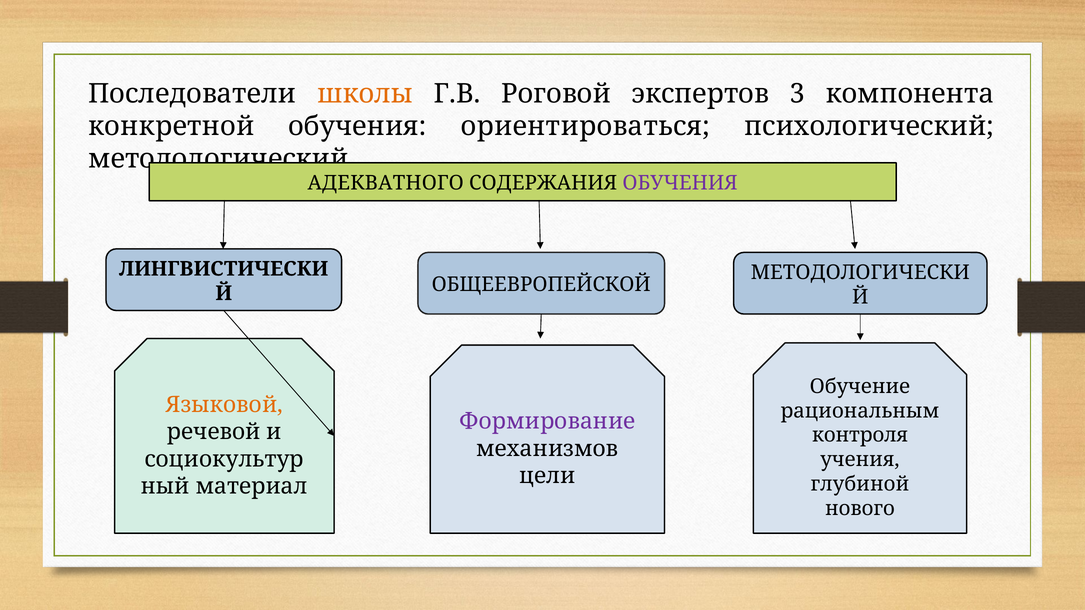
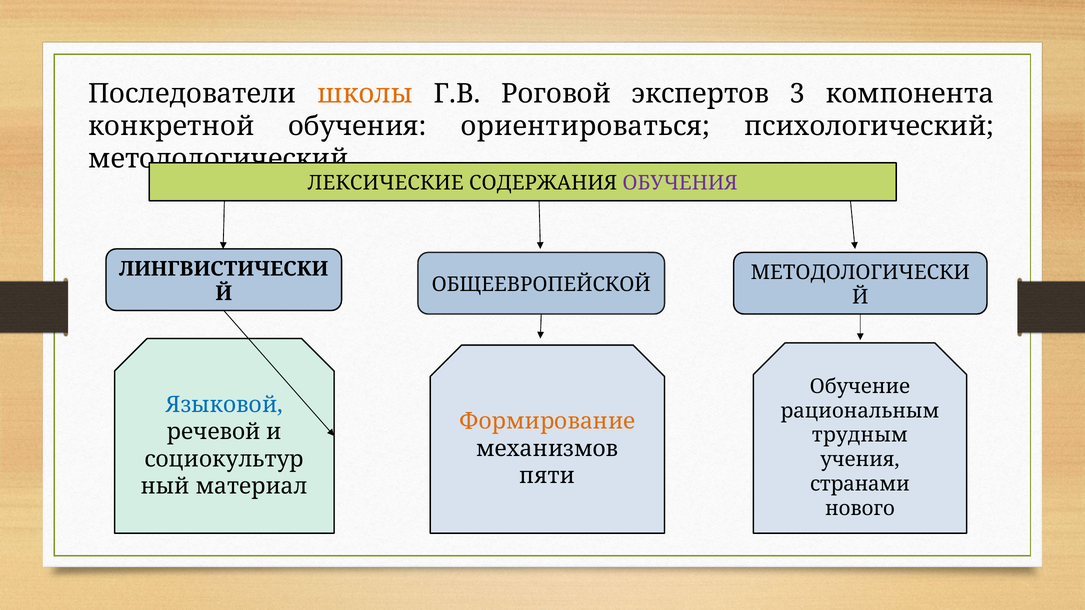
АДЕКВАТНОГО: АДЕКВАТНОГО -> ЛЕКСИЧЕСКИЕ (386, 183)
Языковой colour: orange -> blue (224, 405)
Формирование colour: purple -> orange (547, 422)
контроля: контроля -> трудным (860, 435)
цели: цели -> пяти (547, 476)
глубиной: глубиной -> странами (860, 484)
